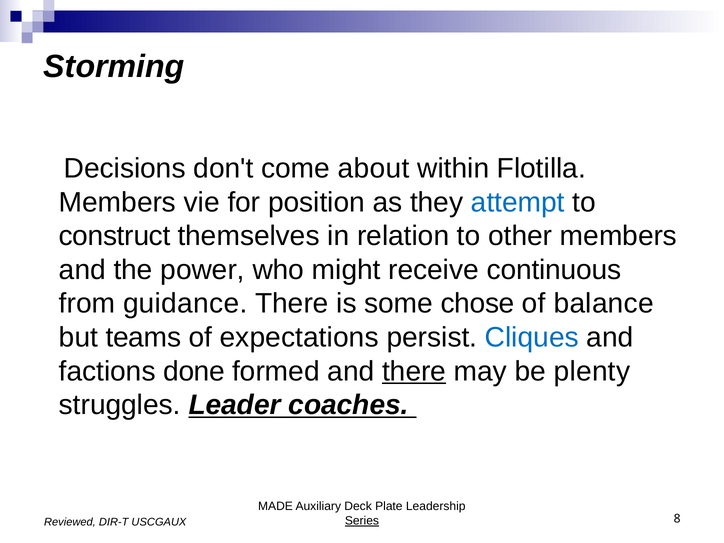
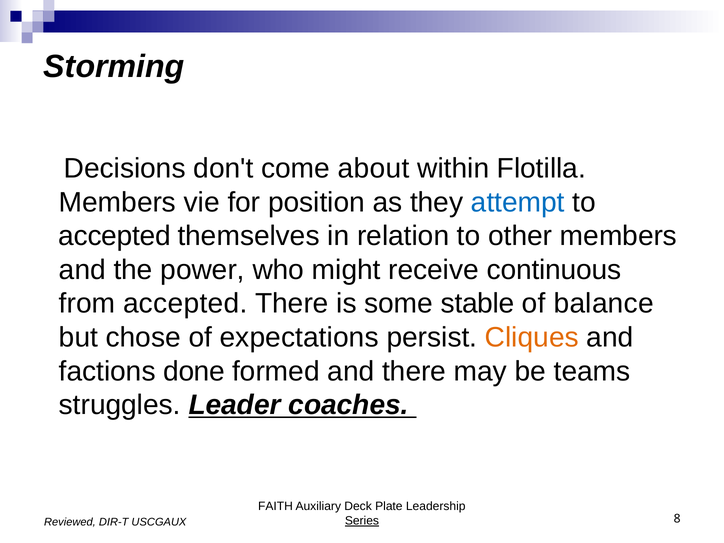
construct: construct -> accepted (115, 236)
from guidance: guidance -> accepted (185, 304)
chose: chose -> stable (478, 304)
teams: teams -> chose (143, 337)
Cliques colour: blue -> orange (532, 337)
there underline: present -> none (414, 371)
plenty: plenty -> teams (592, 371)
MADE: MADE -> FAITH (275, 506)
